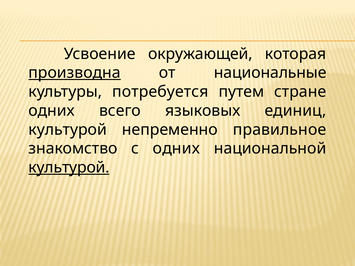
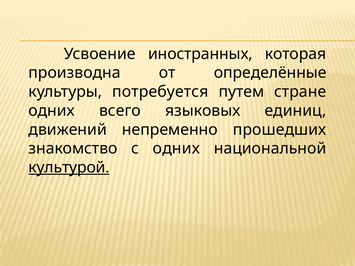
окружающей: окружающей -> иностранных (200, 54)
производна underline: present -> none (75, 73)
национальные: национальные -> определённые (270, 73)
культурой: культурой -> движений (68, 130)
правильное: правильное -> прошедших (280, 130)
